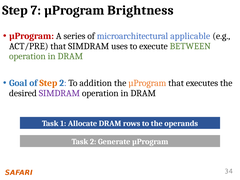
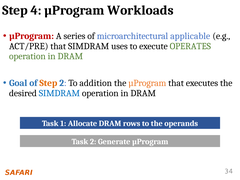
7: 7 -> 4 (36, 10)
Brightness: Brightness -> Workloads (140, 10)
BETWEEN: BETWEEN -> OPERATES (190, 46)
SIMDRAM colour: purple -> blue (59, 93)
